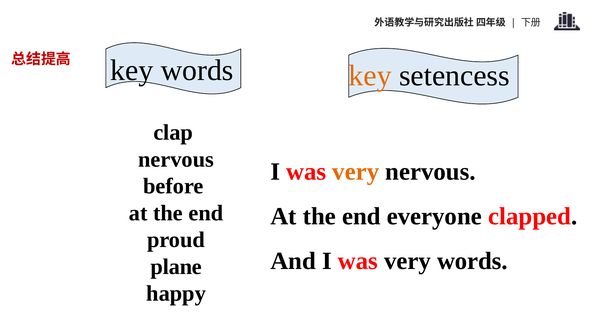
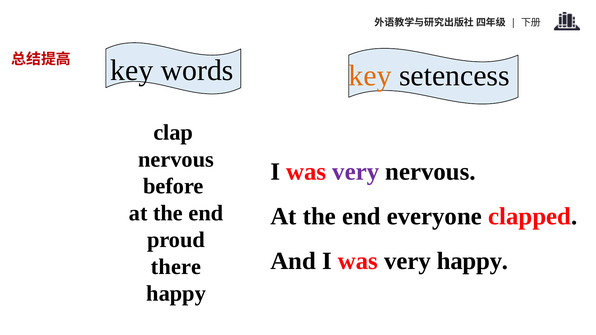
very colour: orange -> purple (356, 172)
very words: words -> happy (472, 261)
plane: plane -> there (176, 267)
